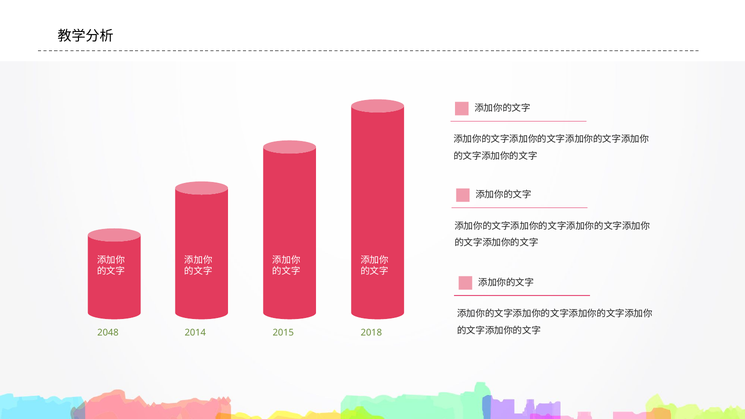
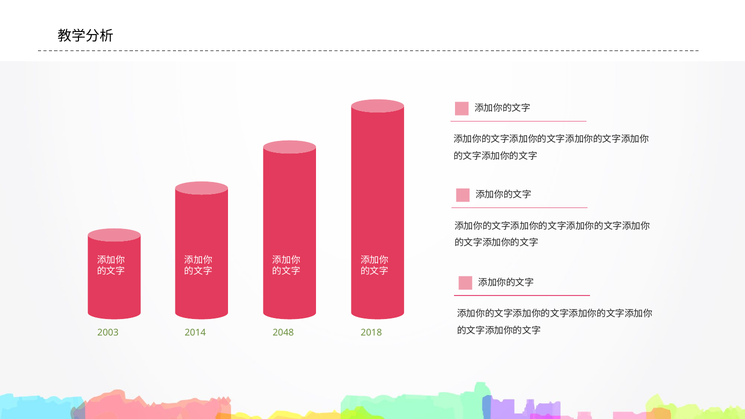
2048: 2048 -> 2003 (108, 333)
2015: 2015 -> 2048 (283, 333)
